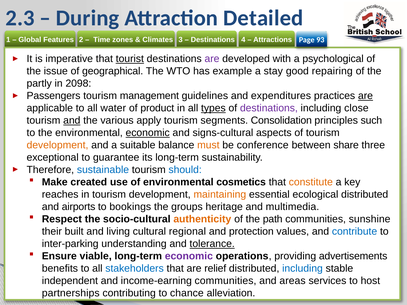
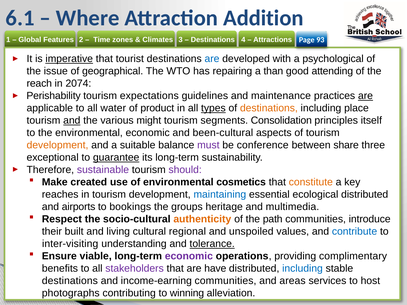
2.3: 2.3 -> 6.1 (20, 18)
During: During -> Where (88, 18)
Detailed: Detailed -> Addition (263, 18)
imperative underline: none -> present (69, 59)
tourist underline: present -> none (130, 59)
are colour: purple -> blue (212, 59)
example: example -> repairing (232, 71)
stay: stay -> than (273, 71)
repairing: repairing -> attending (332, 71)
partly: partly -> reach (39, 84)
2098: 2098 -> 2074 (78, 84)
Passengers: Passengers -> Perishability (54, 96)
management: management -> expectations (149, 96)
expenditures: expenditures -> maintenance (281, 96)
destinations colour: purple -> orange (269, 108)
close: close -> place (356, 108)
apply: apply -> might (149, 121)
such: such -> itself (371, 121)
economic underline: present -> none (148, 133)
signs-cultural: signs-cultural -> been-cultural (223, 133)
must colour: orange -> purple (208, 145)
guarantee underline: none -> present (116, 158)
sustainable colour: blue -> purple (103, 170)
should colour: blue -> purple (185, 170)
maintaining colour: orange -> blue (220, 195)
sunshine: sunshine -> introduce (370, 219)
protection: protection -> unspoiled (251, 232)
inter-parking: inter-parking -> inter-visiting (70, 244)
advertisements: advertisements -> complimentary (353, 256)
stakeholders colour: blue -> purple (135, 269)
relief: relief -> have (215, 269)
independent: independent -> destinations (70, 281)
partnerships: partnerships -> photographs (71, 293)
chance: chance -> winning (187, 293)
